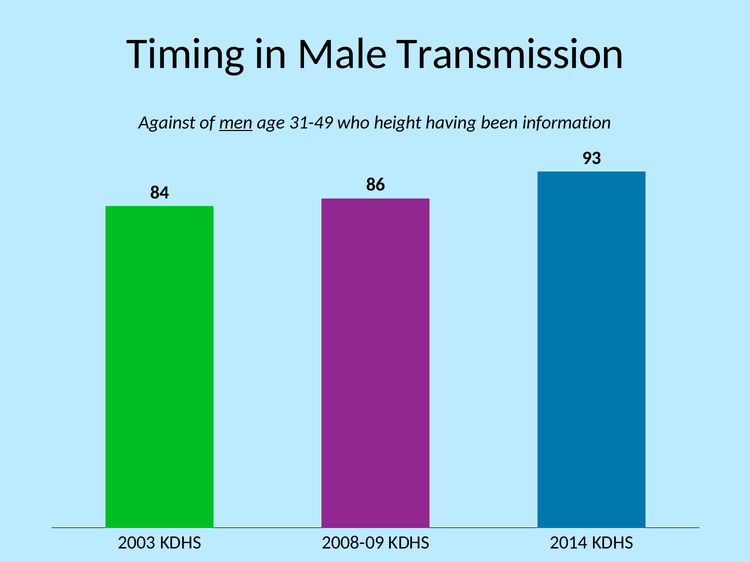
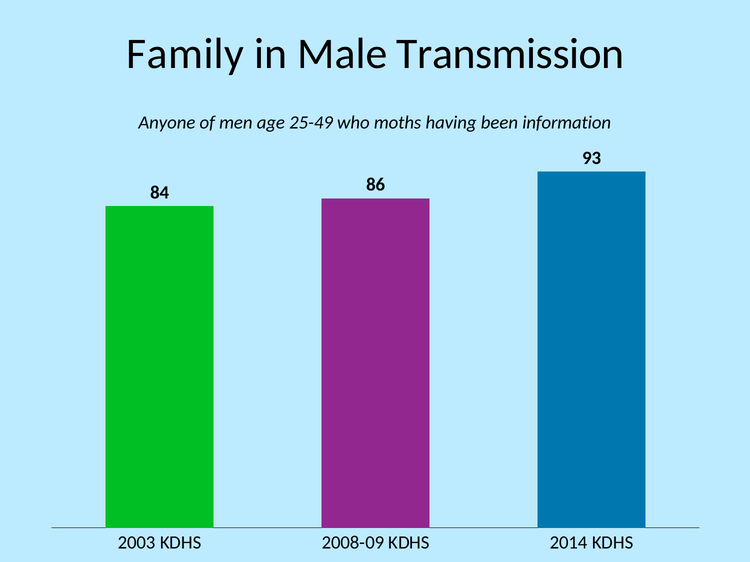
Timing: Timing -> Family (185, 54)
Against: Against -> Anyone (167, 123)
men underline: present -> none (236, 123)
31-49: 31-49 -> 25-49 (311, 123)
height: height -> moths (398, 123)
